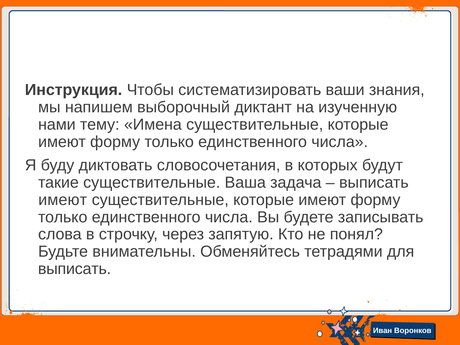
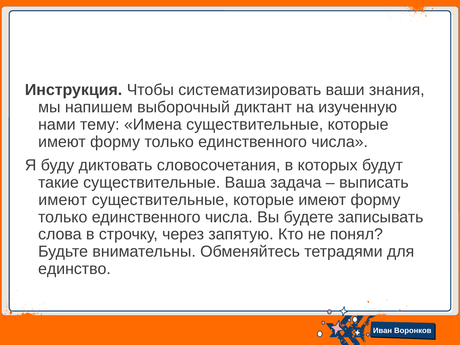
выписать: выписать -> единство (74, 269)
